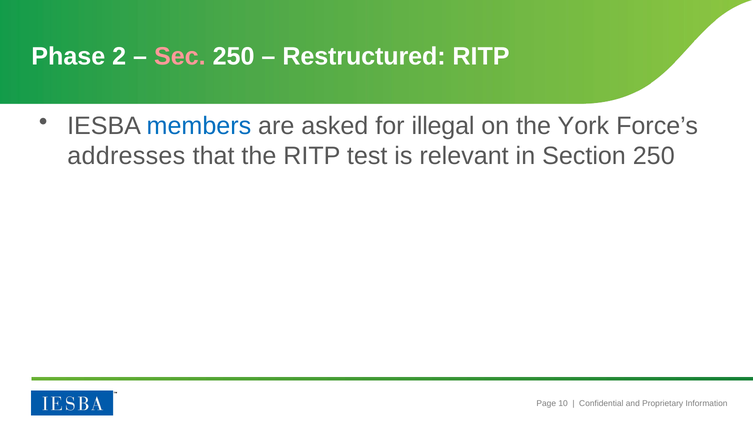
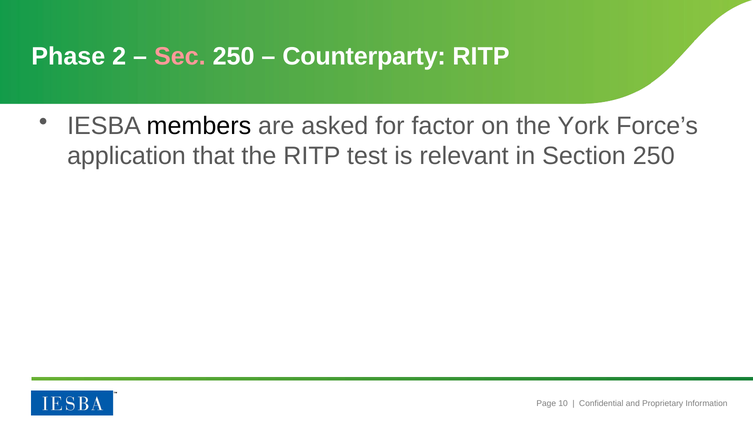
Restructured: Restructured -> Counterparty (364, 56)
members colour: blue -> black (199, 126)
illegal: illegal -> factor (443, 126)
addresses: addresses -> application (126, 156)
